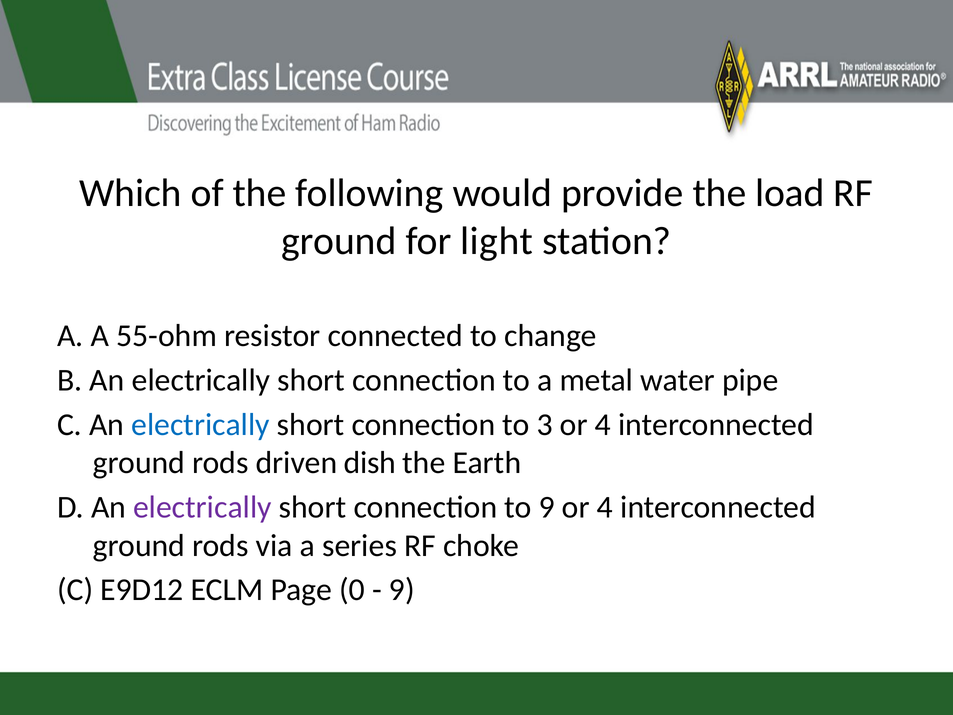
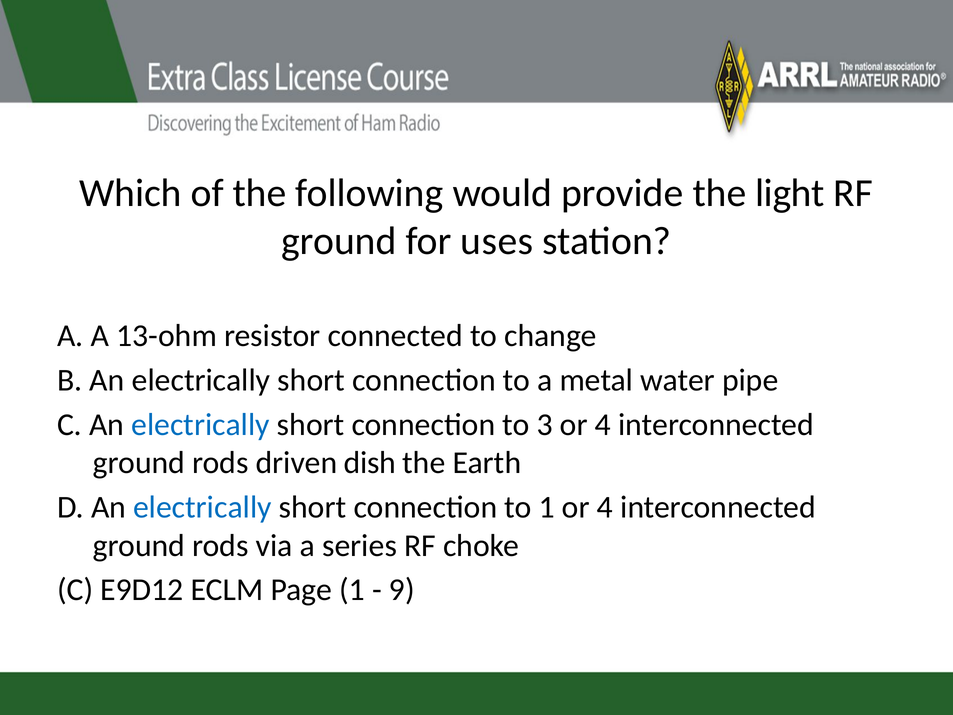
load: load -> light (790, 193)
light: light -> uses (497, 241)
55-ohm: 55-ohm -> 13-ohm (167, 336)
electrically colour: purple -> blue (202, 507)
to 9: 9 -> 1 (547, 507)
Page 0: 0 -> 1 (352, 590)
